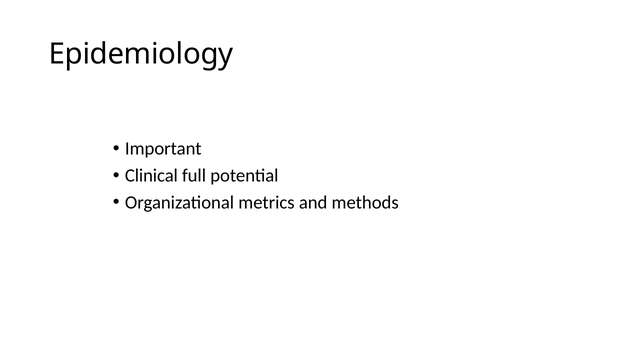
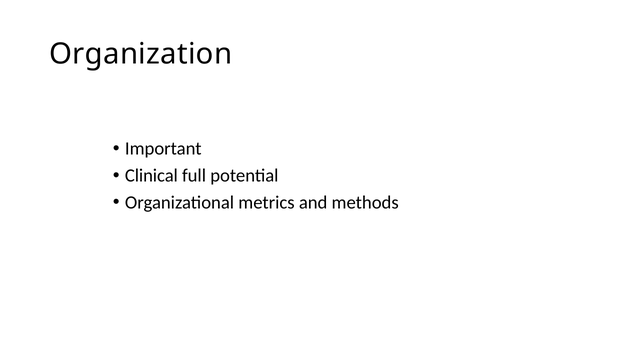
Epidemiology: Epidemiology -> Organization (141, 54)
